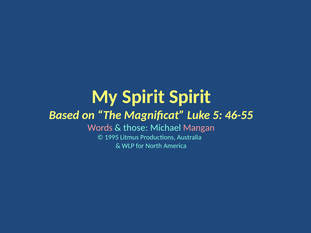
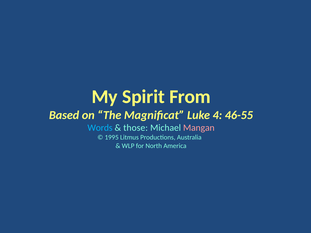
Spirit Spirit: Spirit -> From (190, 97)
5: 5 -> 4 (217, 115)
Words colour: pink -> light blue (100, 128)
